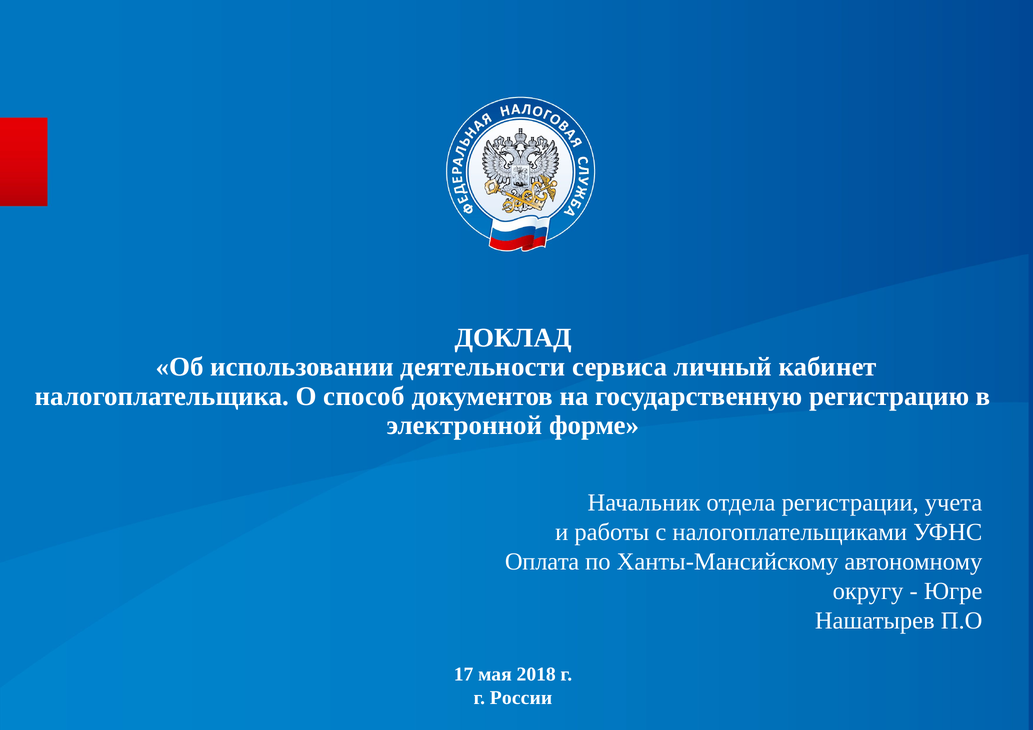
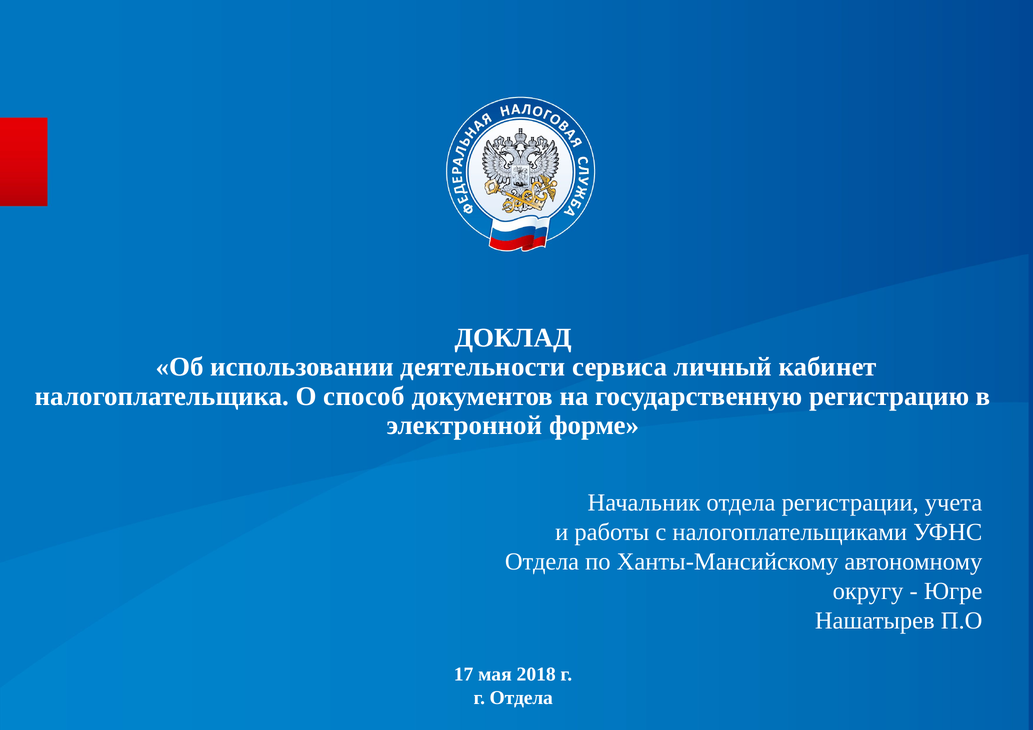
Оплата: Оплата -> Отдела (542, 562)
г России: России -> Отдела (521, 698)
